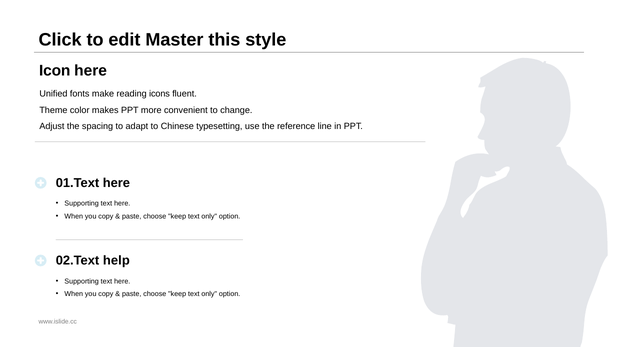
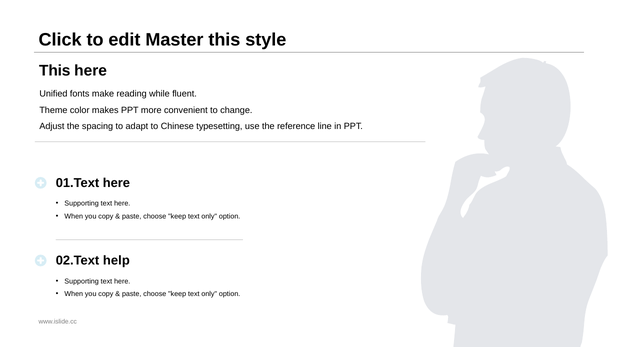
Icon: Icon -> This (55, 71)
icons: icons -> while (159, 94)
